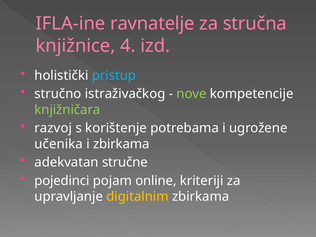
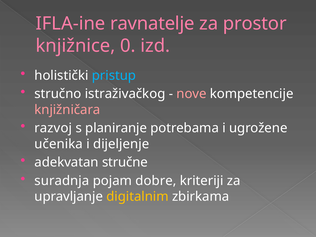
stručna: stručna -> prostor (255, 24)
4: 4 -> 0 (128, 46)
nove colour: light green -> pink (191, 94)
knjižničara colour: light green -> pink (67, 110)
korištenje: korištenje -> planiranje (116, 128)
i zbirkama: zbirkama -> dijeljenje (121, 144)
pojedinci: pojedinci -> suradnja (62, 181)
online: online -> dobre (156, 181)
